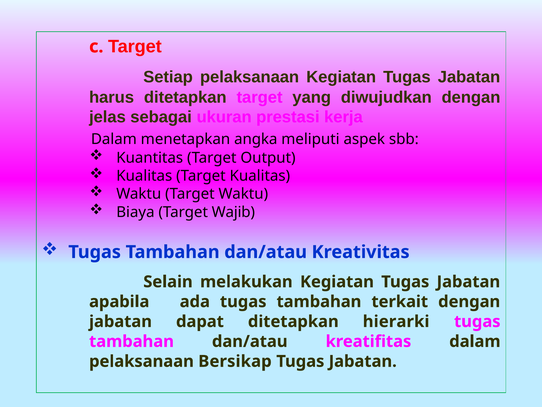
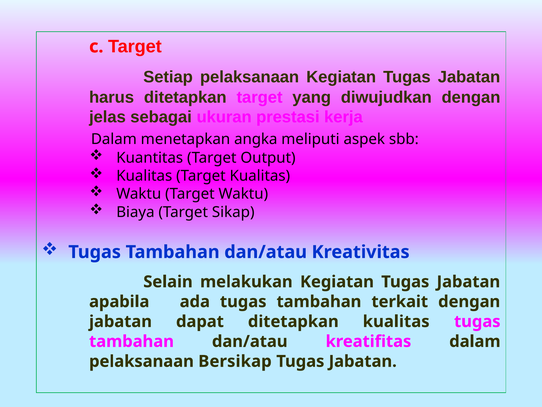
Wajib: Wajib -> Sikap (233, 212)
ditetapkan hierarki: hierarki -> kualitas (396, 321)
